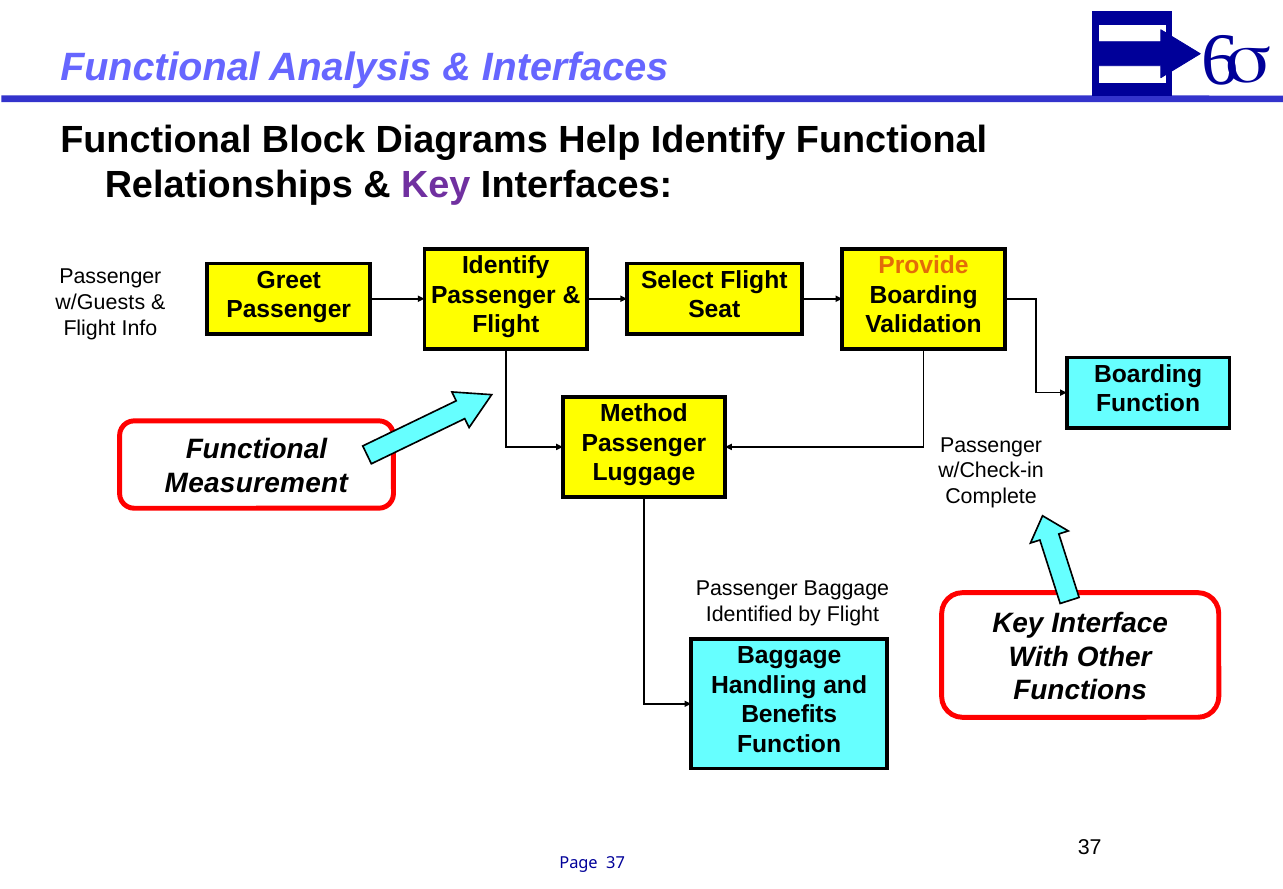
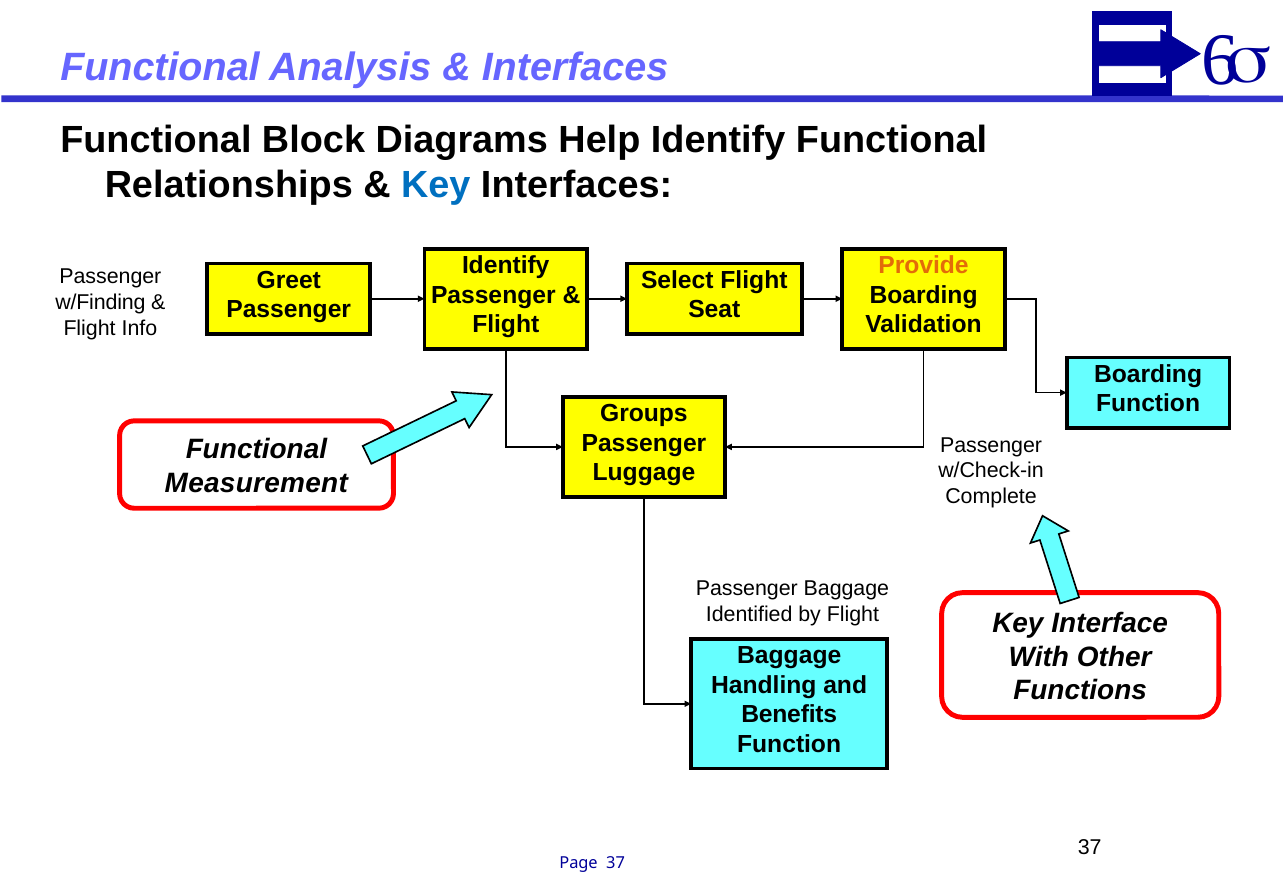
Key colour: purple -> blue (436, 185)
w/Guests: w/Guests -> w/Finding (100, 302)
Method: Method -> Groups (644, 413)
